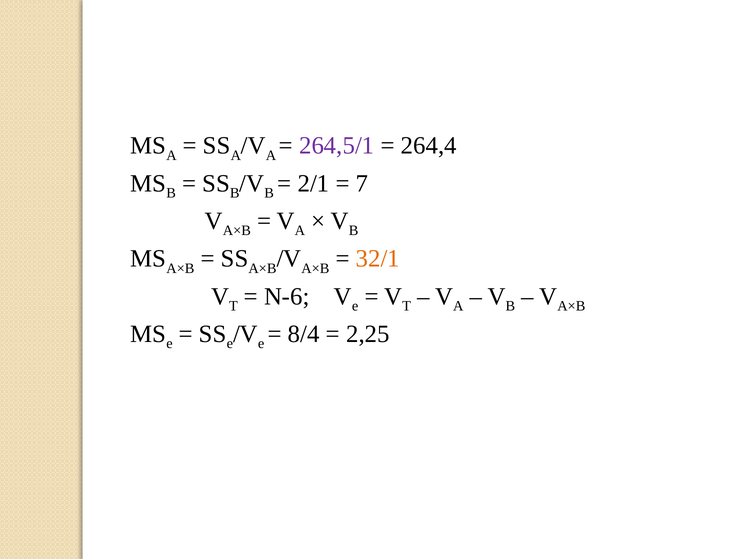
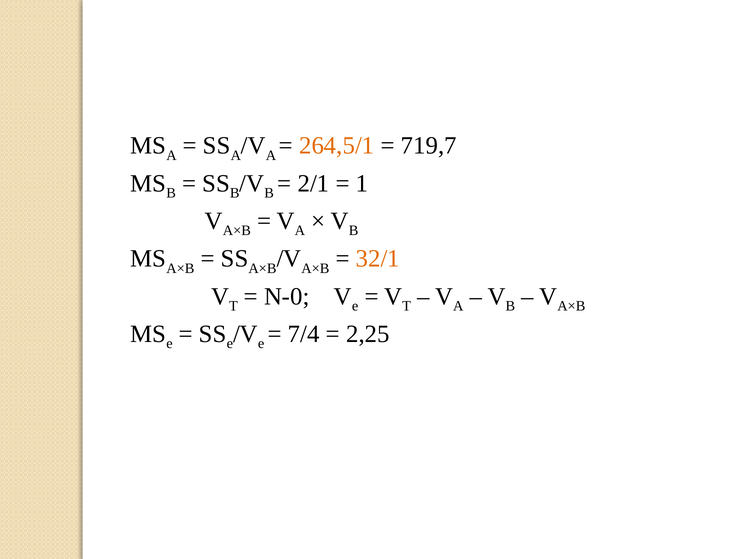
264,5/1 colour: purple -> orange (337, 146)
264,4: 264,4 -> 719,7 (429, 146)
7: 7 -> 1 (362, 183)
N-6: N-6 -> N-0 (287, 296)
8/4: 8/4 -> 7/4 (304, 334)
